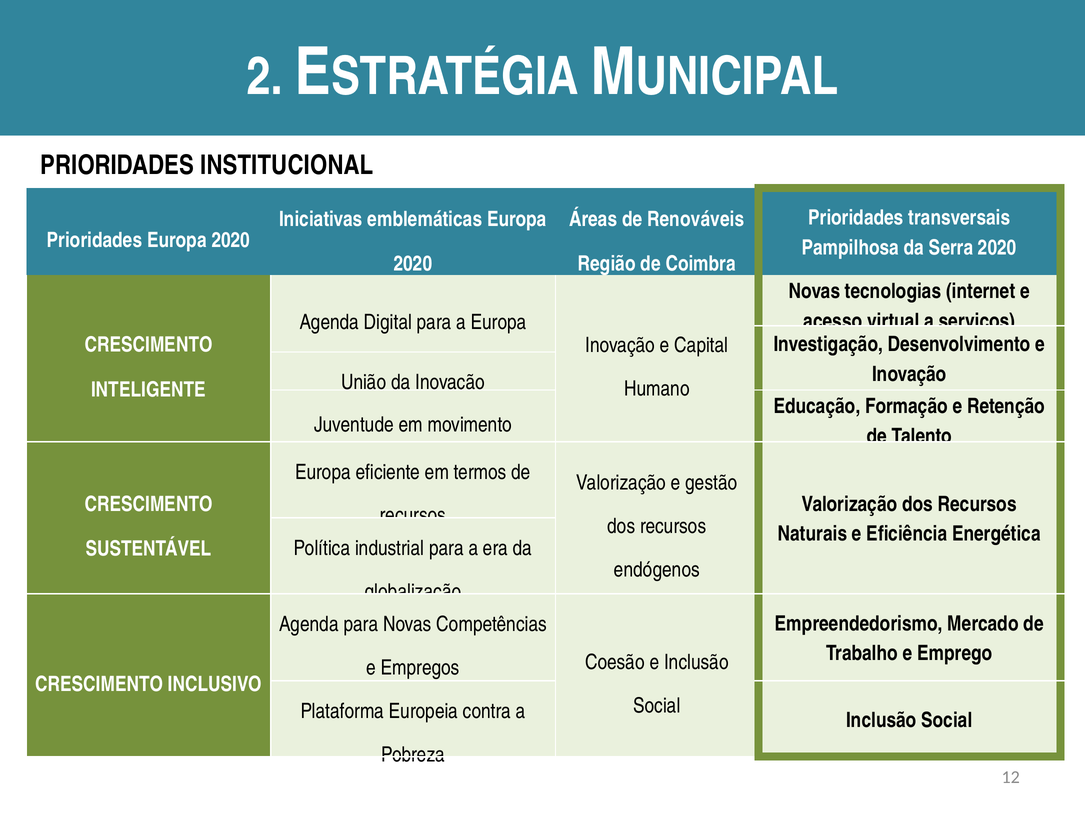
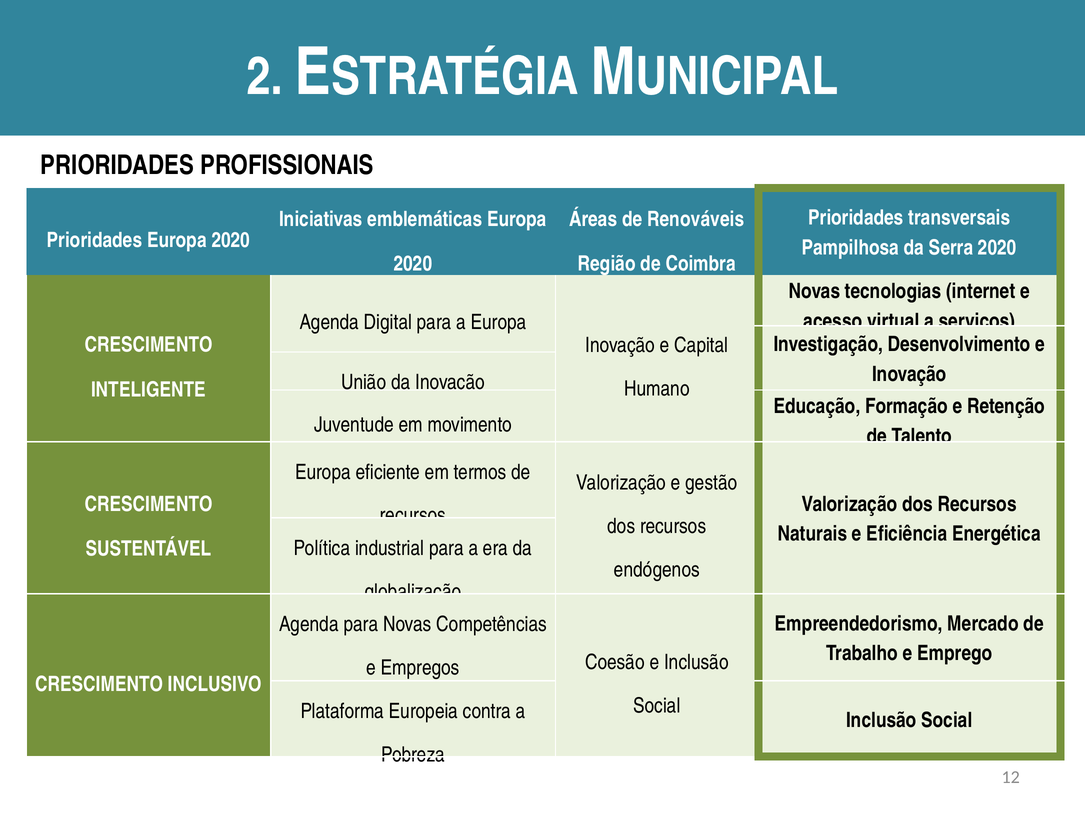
INSTITUCIONAL: INSTITUCIONAL -> PROFISSIONAIS (287, 165)
